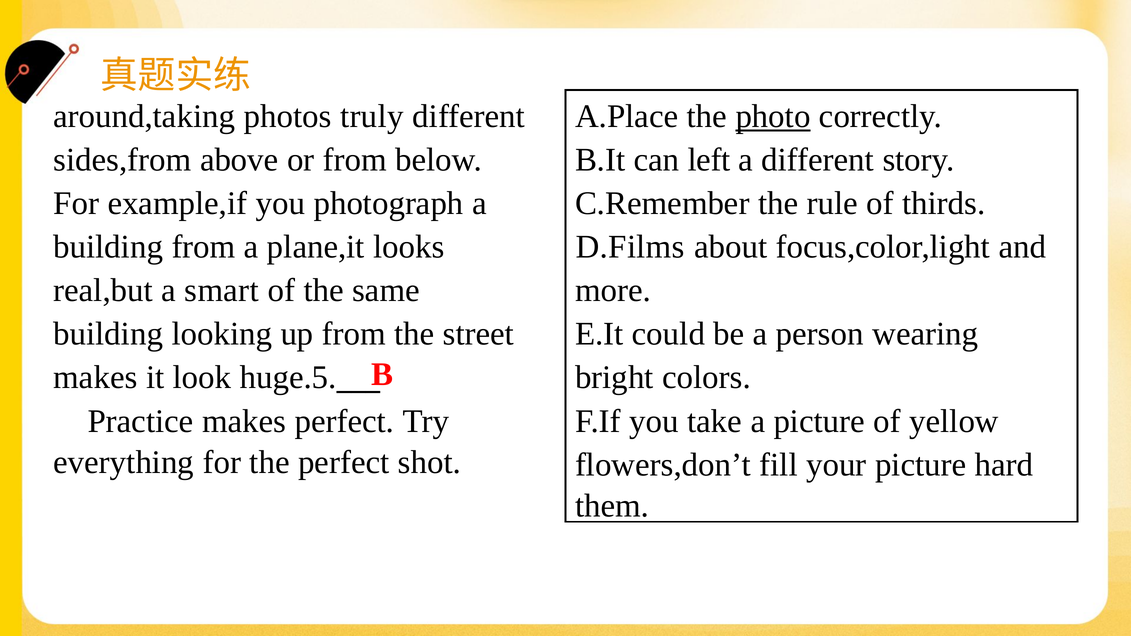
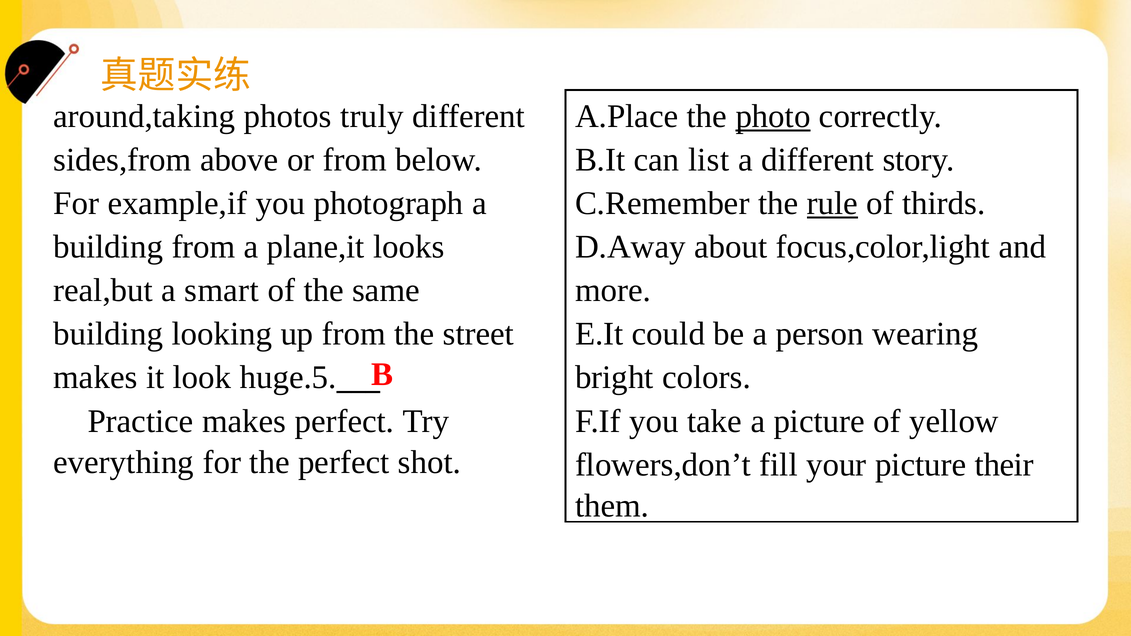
left: left -> list (709, 160)
rule underline: none -> present (832, 203)
D.Films: D.Films -> D.Away (630, 247)
hard: hard -> their (1004, 465)
